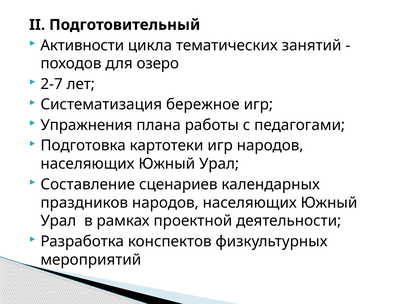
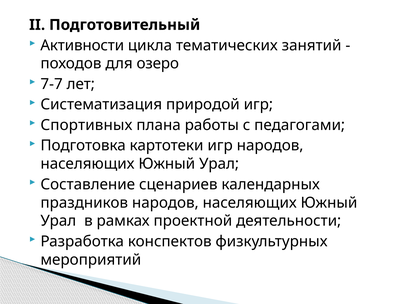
2-7: 2-7 -> 7-7 (52, 84)
бережное: бережное -> природой (203, 105)
Упражнения: Упражнения -> Спортивных (86, 125)
